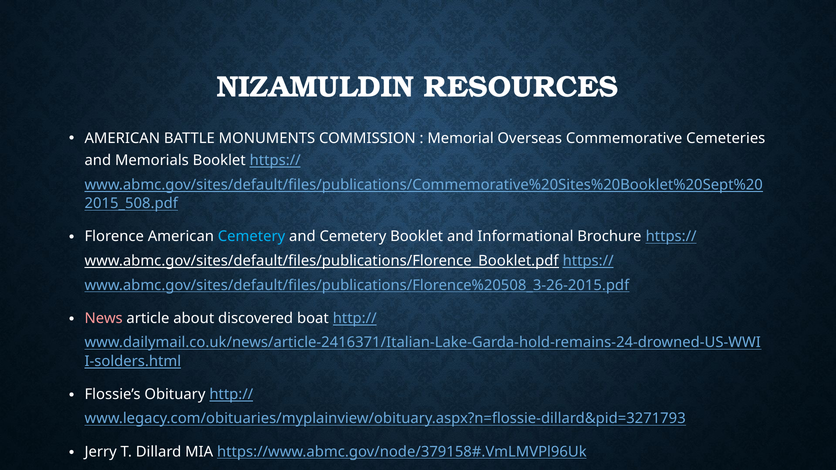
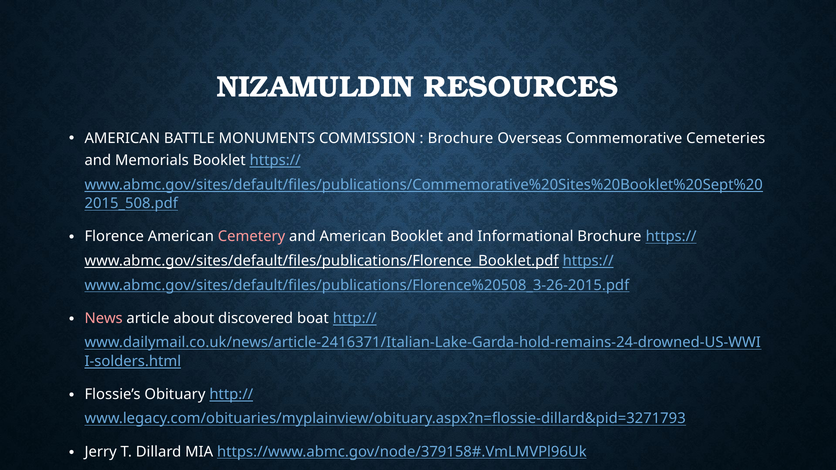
Memorial: Memorial -> Brochure (460, 139)
Cemetery colour: light blue -> pink (252, 237)
and Cemetery: Cemetery -> American (353, 237)
